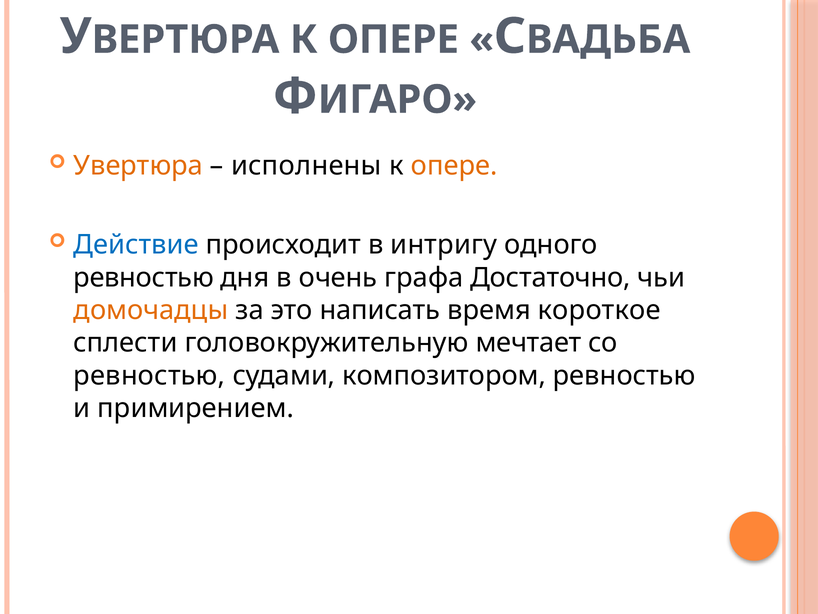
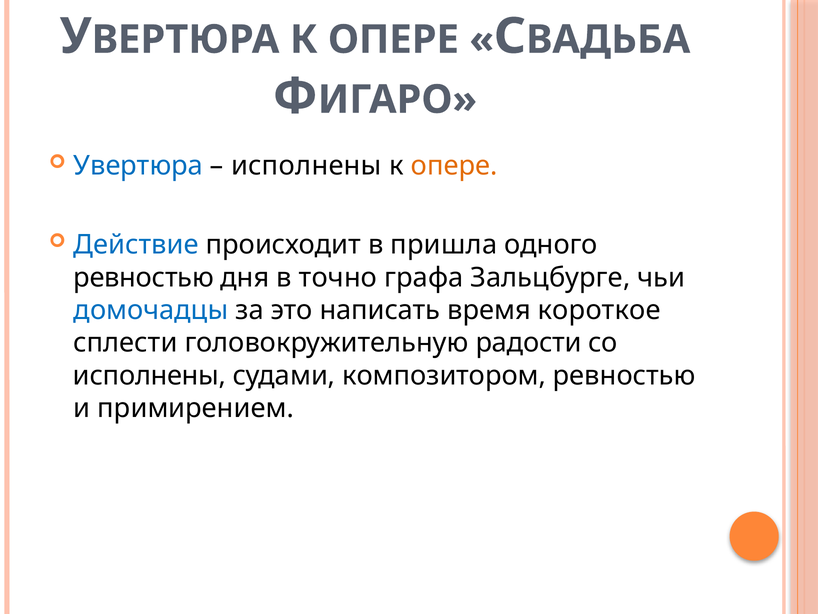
Увертюра colour: orange -> blue (138, 165)
интригу: интригу -> пришла (444, 245)
очень: очень -> точно (338, 277)
Достаточно: Достаточно -> Зальцбурге (550, 277)
домочадцы colour: orange -> blue (151, 310)
мечтает: мечтает -> радости (529, 343)
ревностью: ревностью -> исполнены (150, 375)
